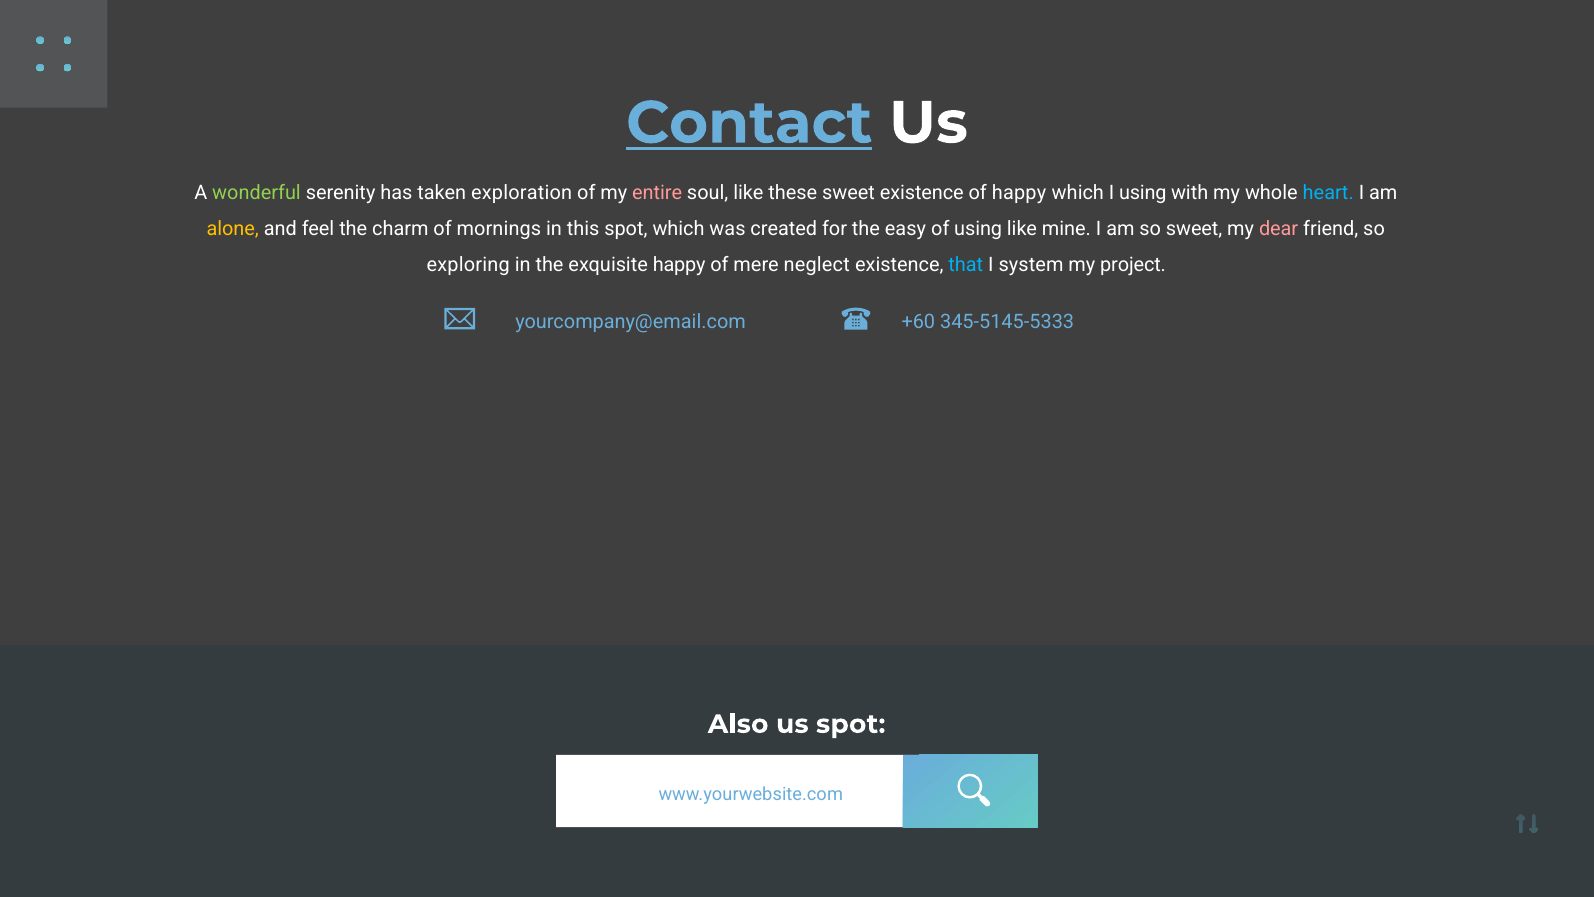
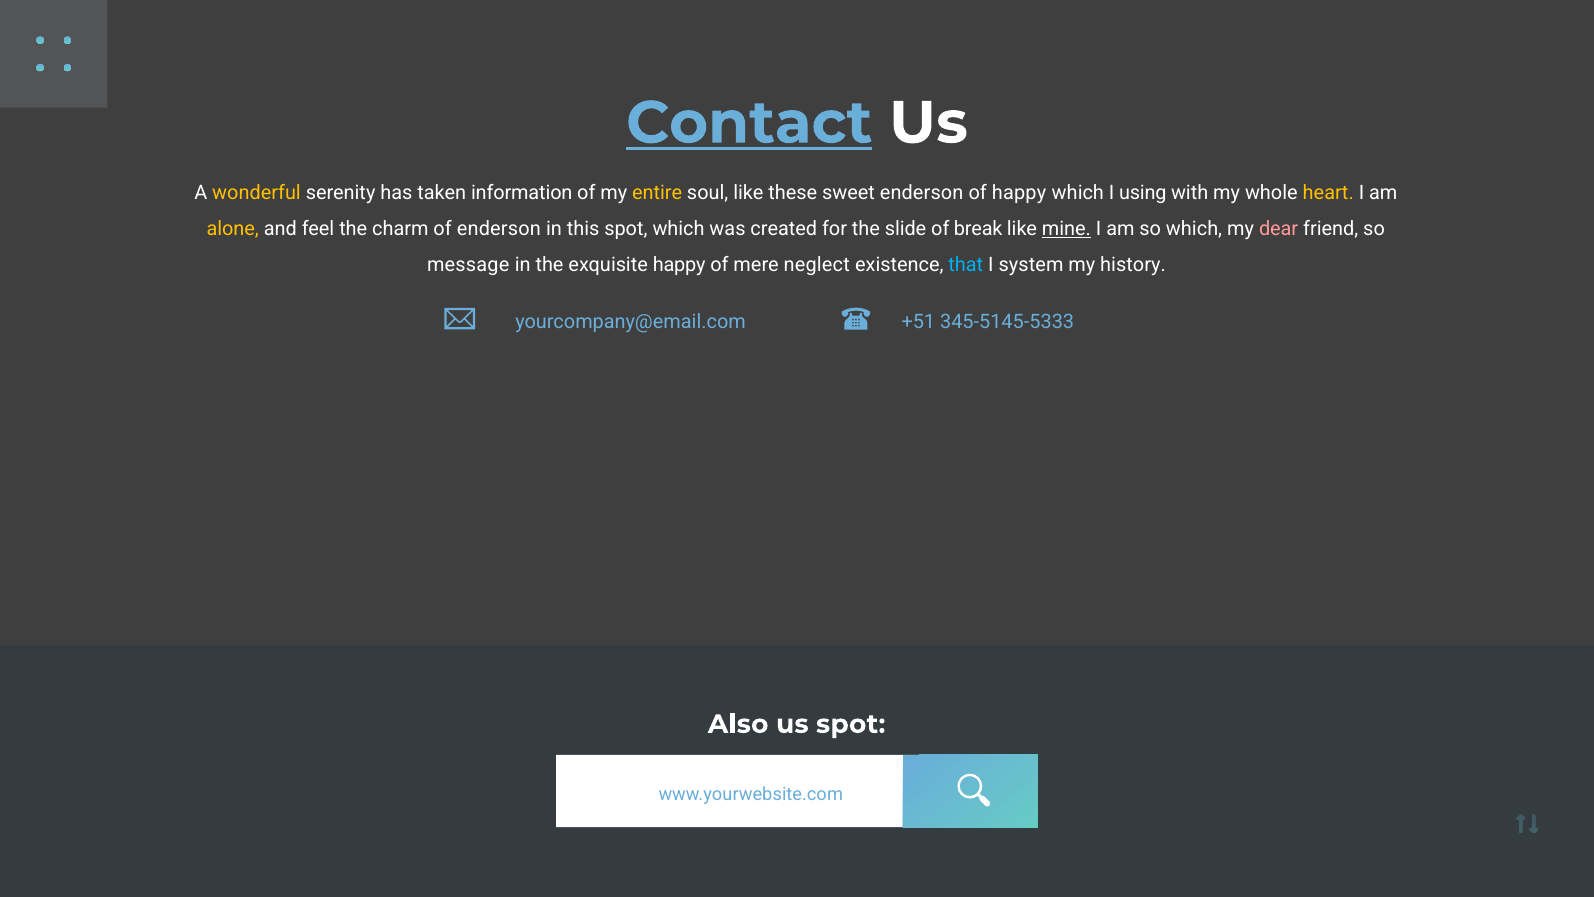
wonderful colour: light green -> yellow (257, 193)
exploration: exploration -> information (522, 193)
entire colour: pink -> yellow (657, 193)
sweet existence: existence -> enderson (922, 193)
heart colour: light blue -> yellow (1328, 193)
of mornings: mornings -> enderson (499, 228)
easy: easy -> slide (906, 228)
of using: using -> break (978, 228)
mine underline: none -> present (1066, 228)
so sweet: sweet -> which (1194, 228)
exploring: exploring -> message (468, 264)
project: project -> history (1133, 264)
+60: +60 -> +51 (918, 322)
